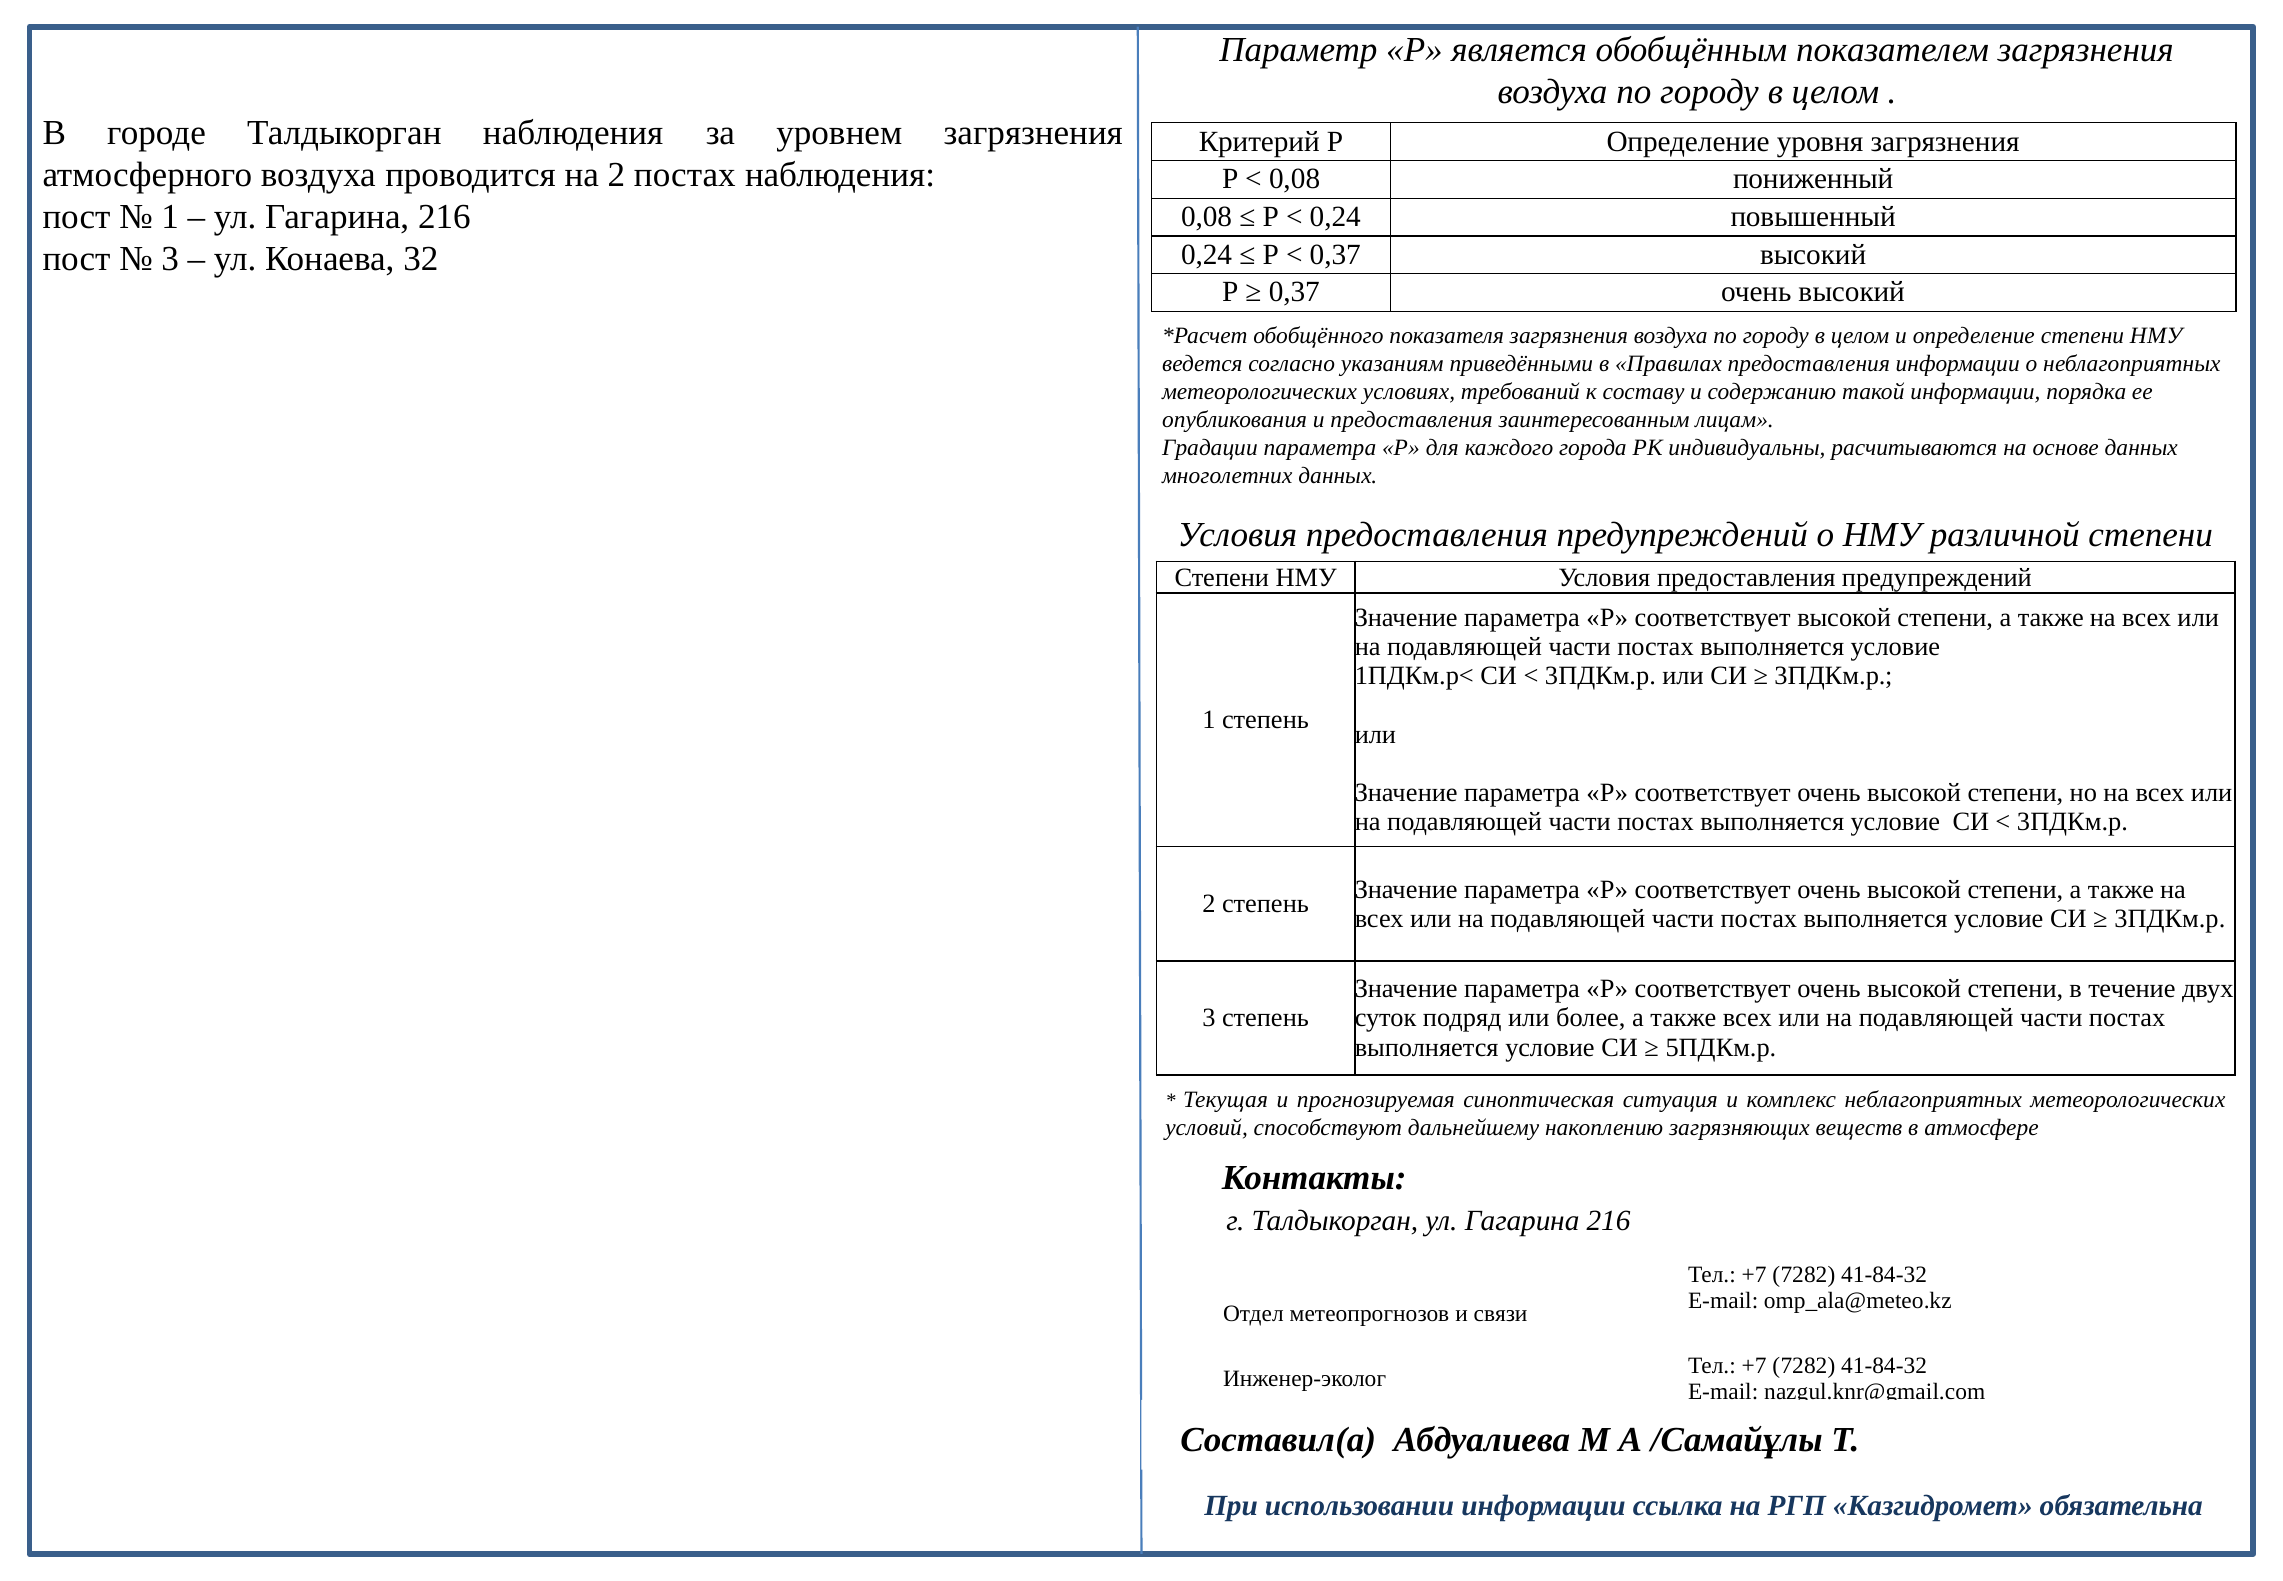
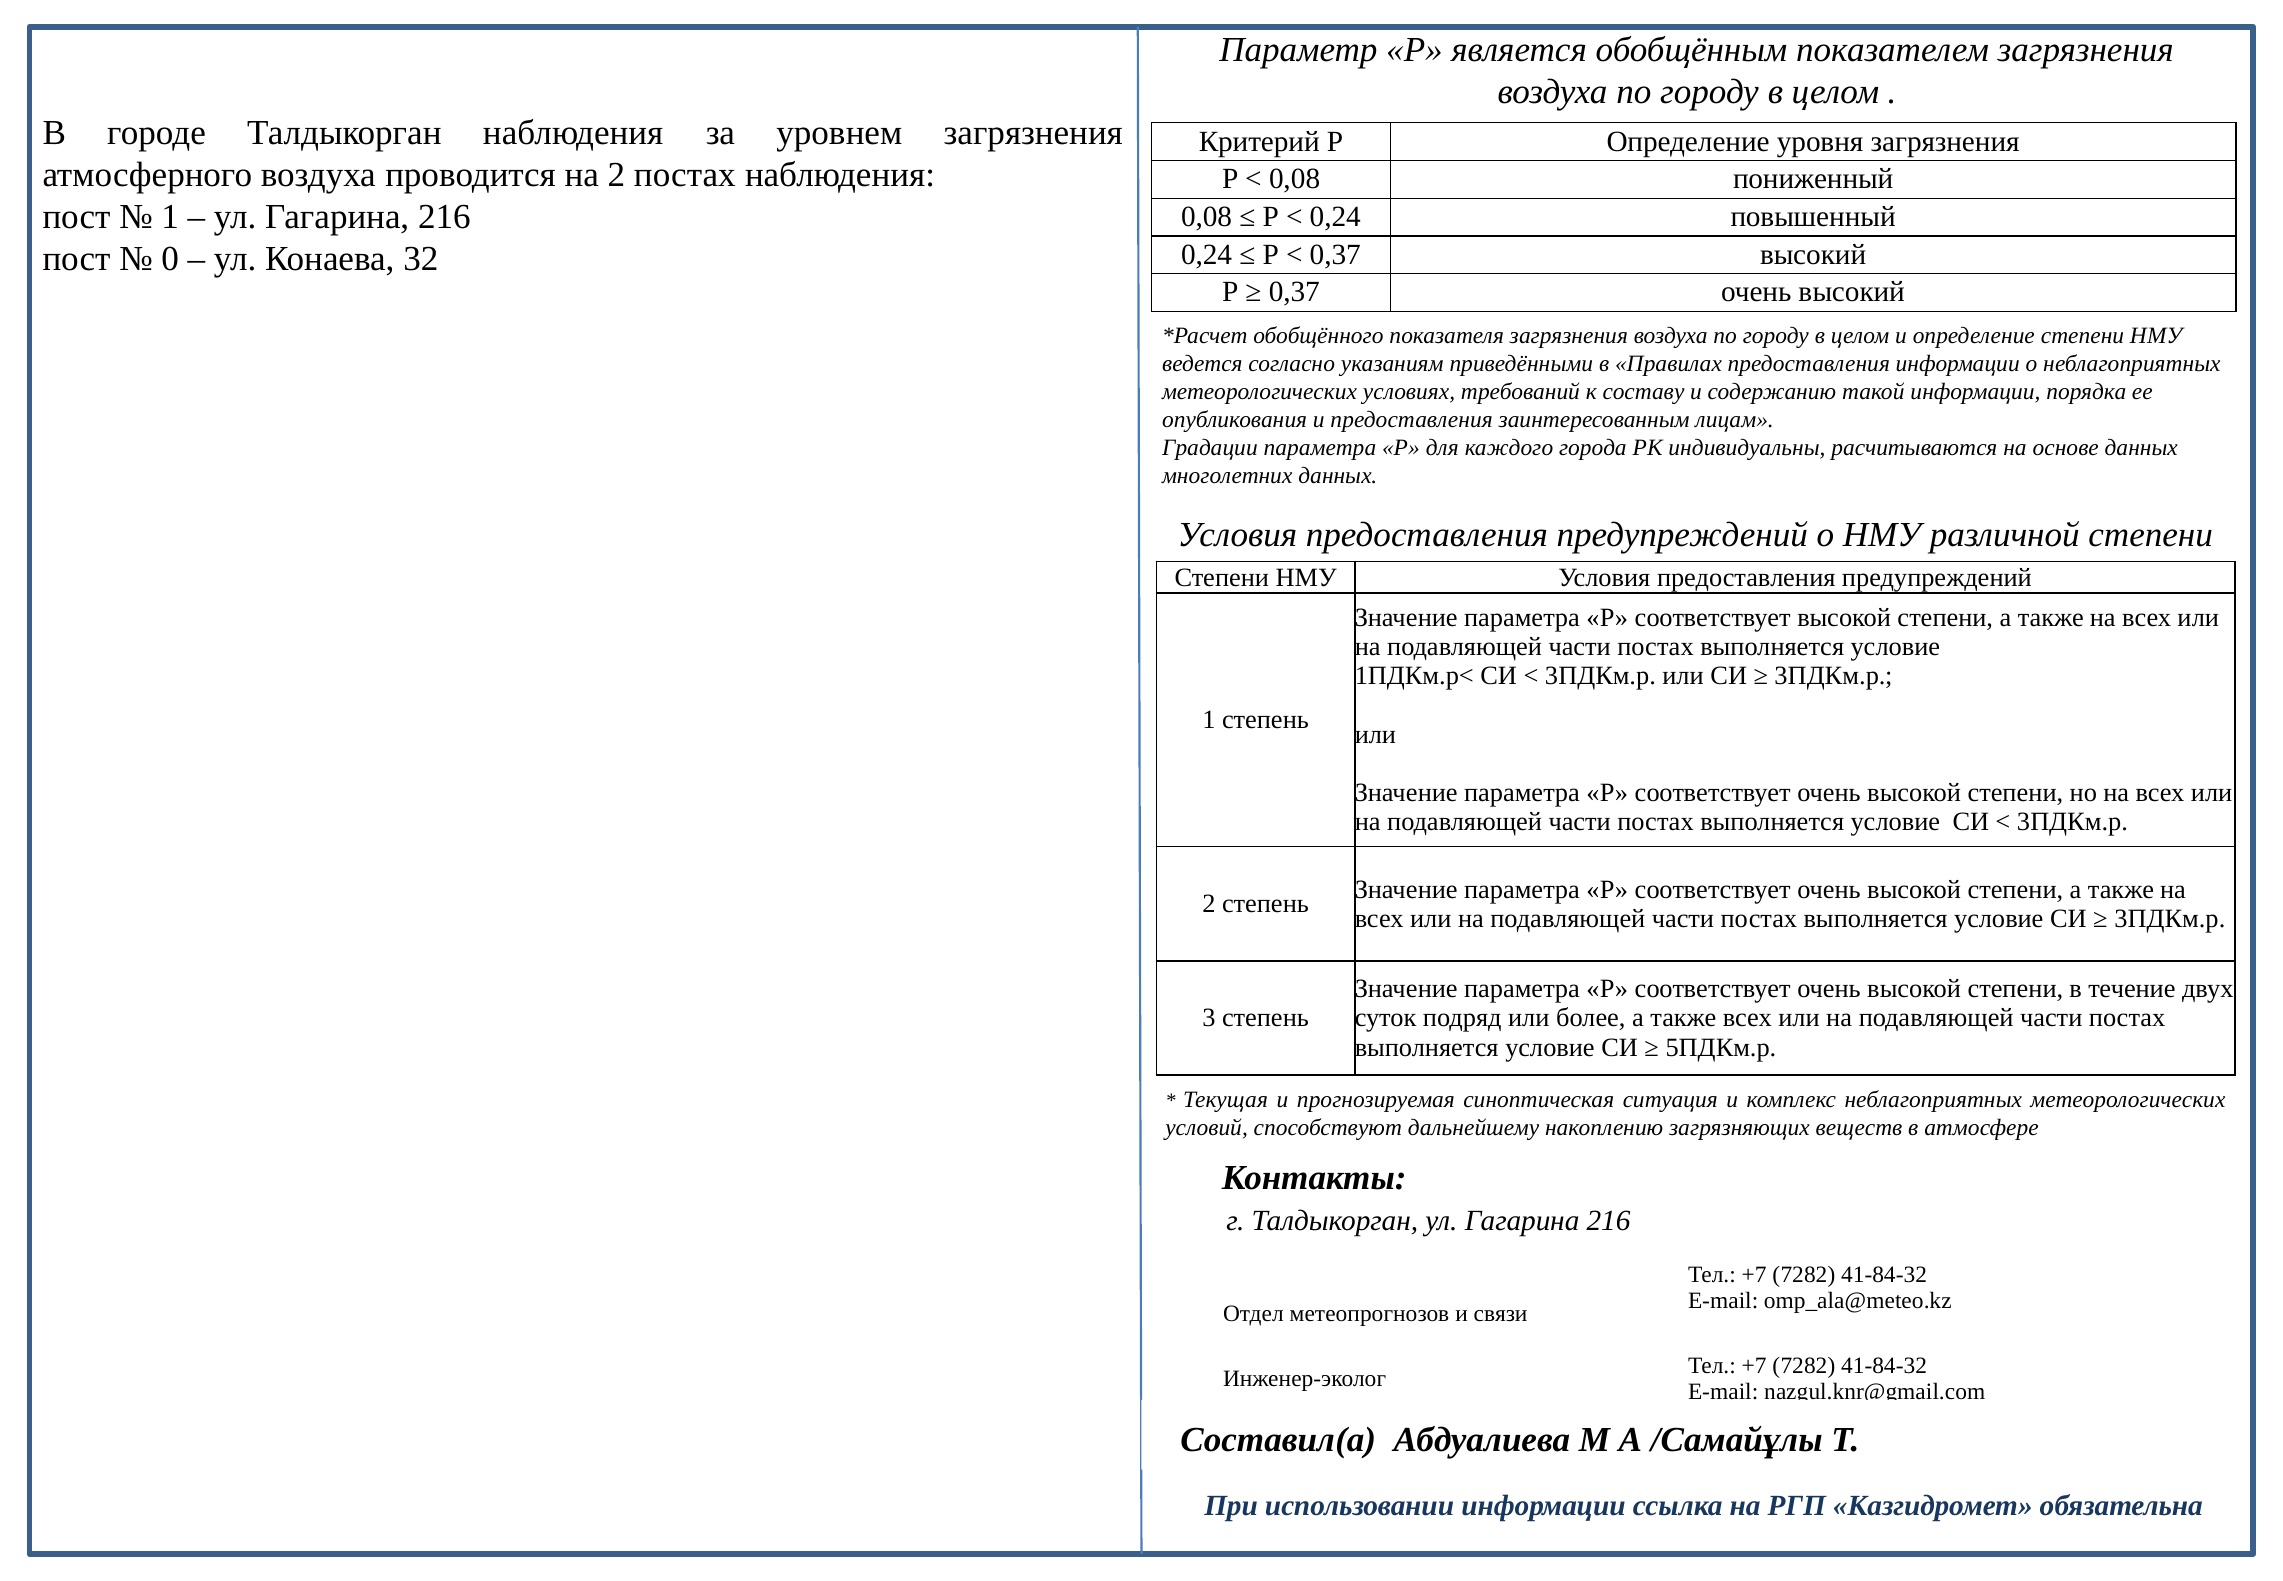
3: 3 -> 0 (170, 259)
